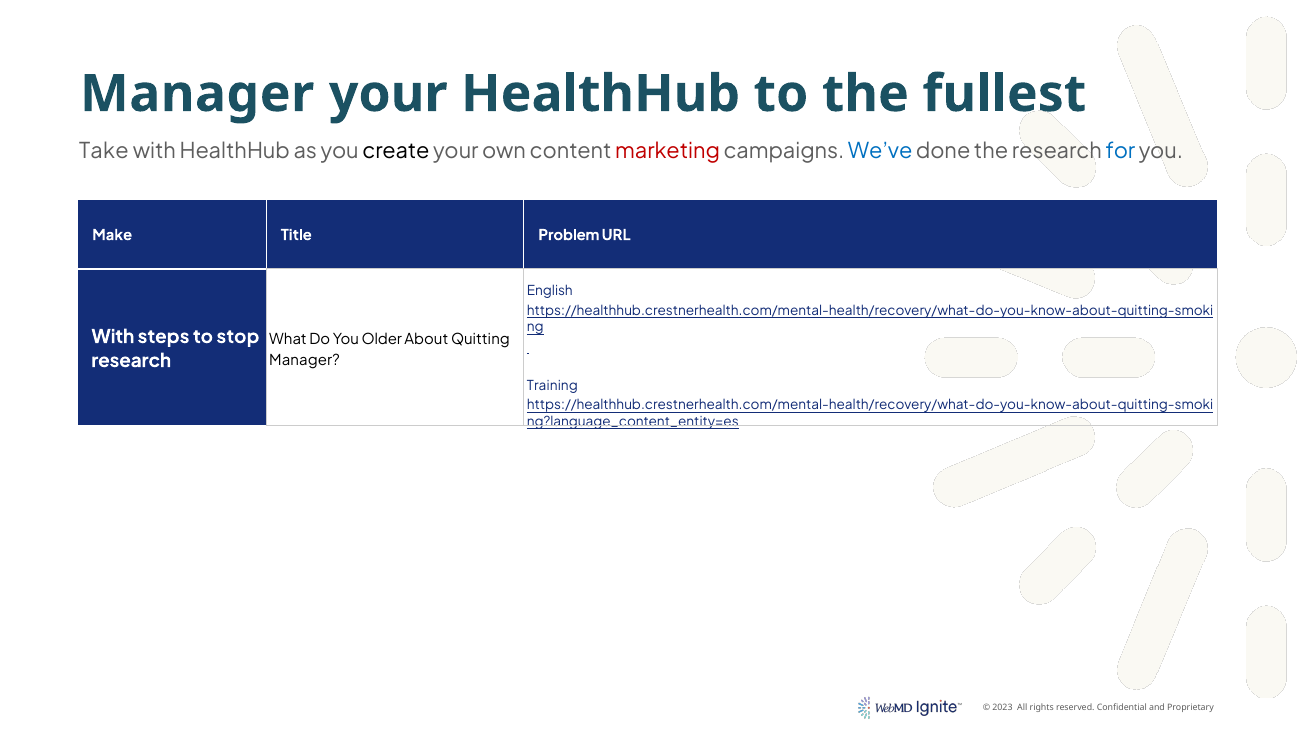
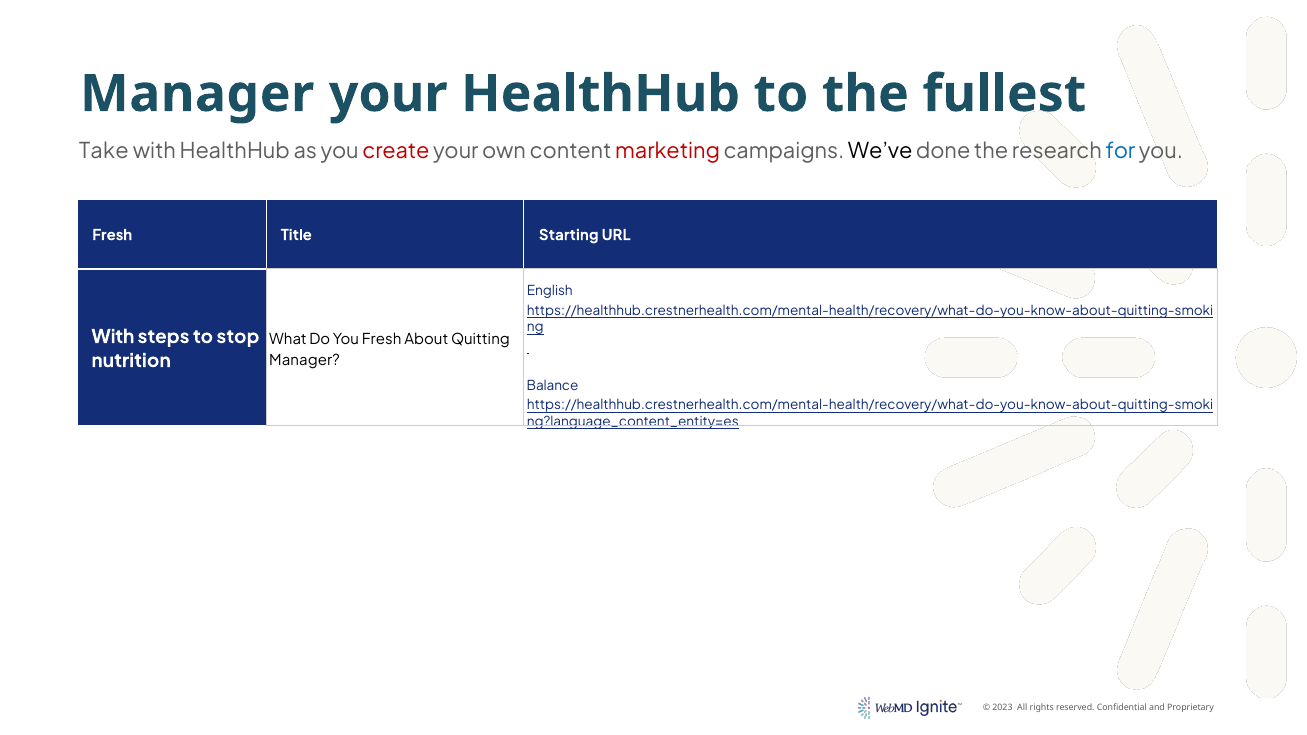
create colour: black -> red (396, 151)
We’ve colour: blue -> black (880, 151)
Make: Make -> Fresh (112, 235)
Problem: Problem -> Starting (569, 235)
You Older: Older -> Fresh (382, 339)
research: research -> nutrition (131, 361)
Training: Training -> Balance (553, 386)
